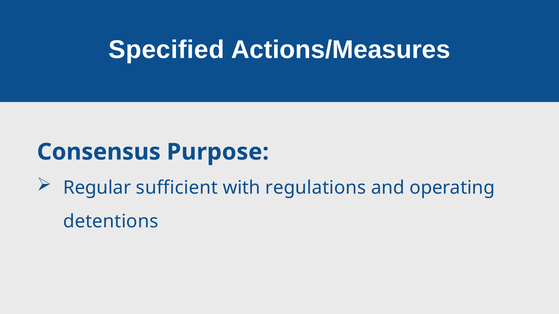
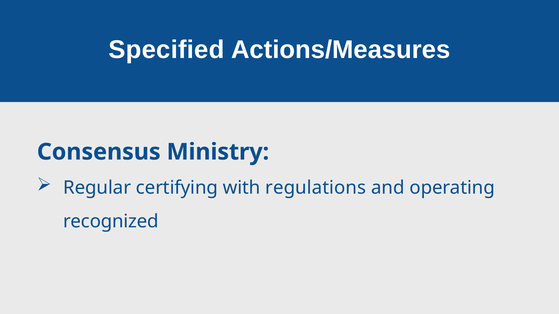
Purpose: Purpose -> Ministry (218, 152)
sufficient: sufficient -> certifying (177, 188)
detentions: detentions -> recognized (111, 222)
